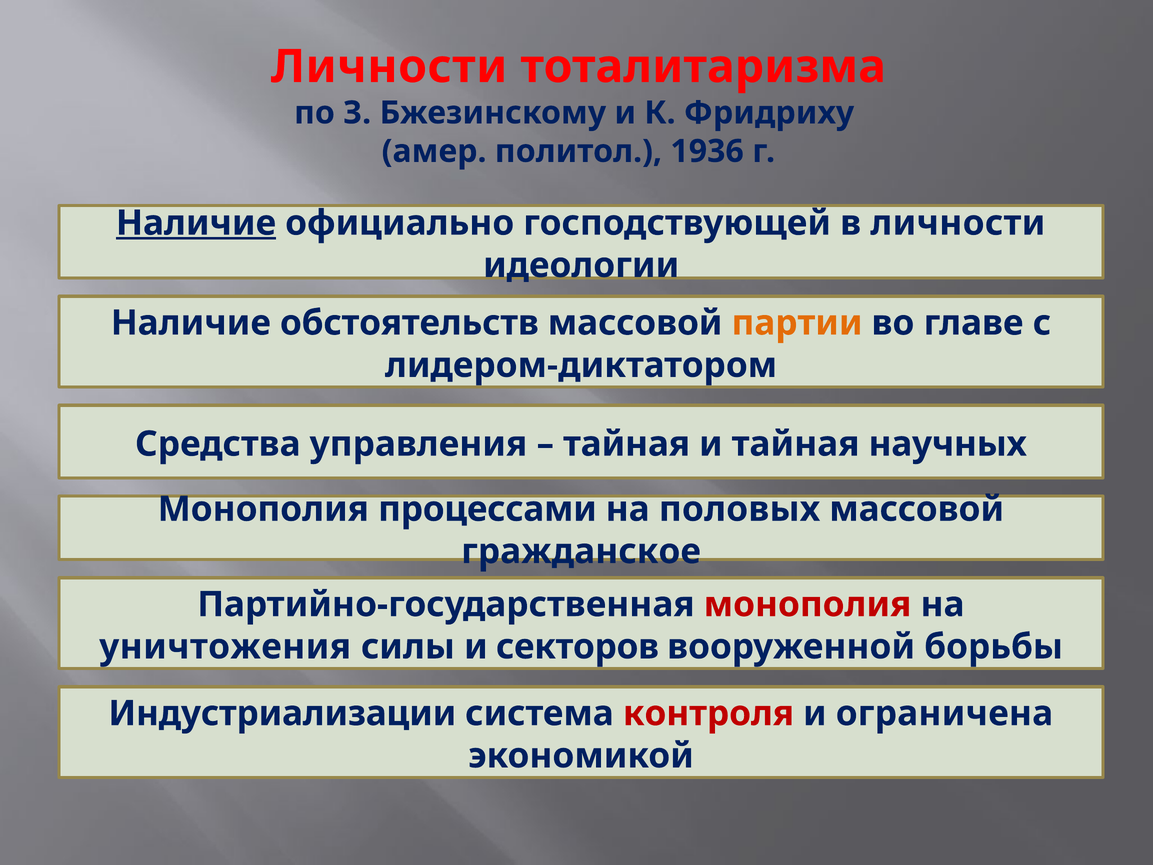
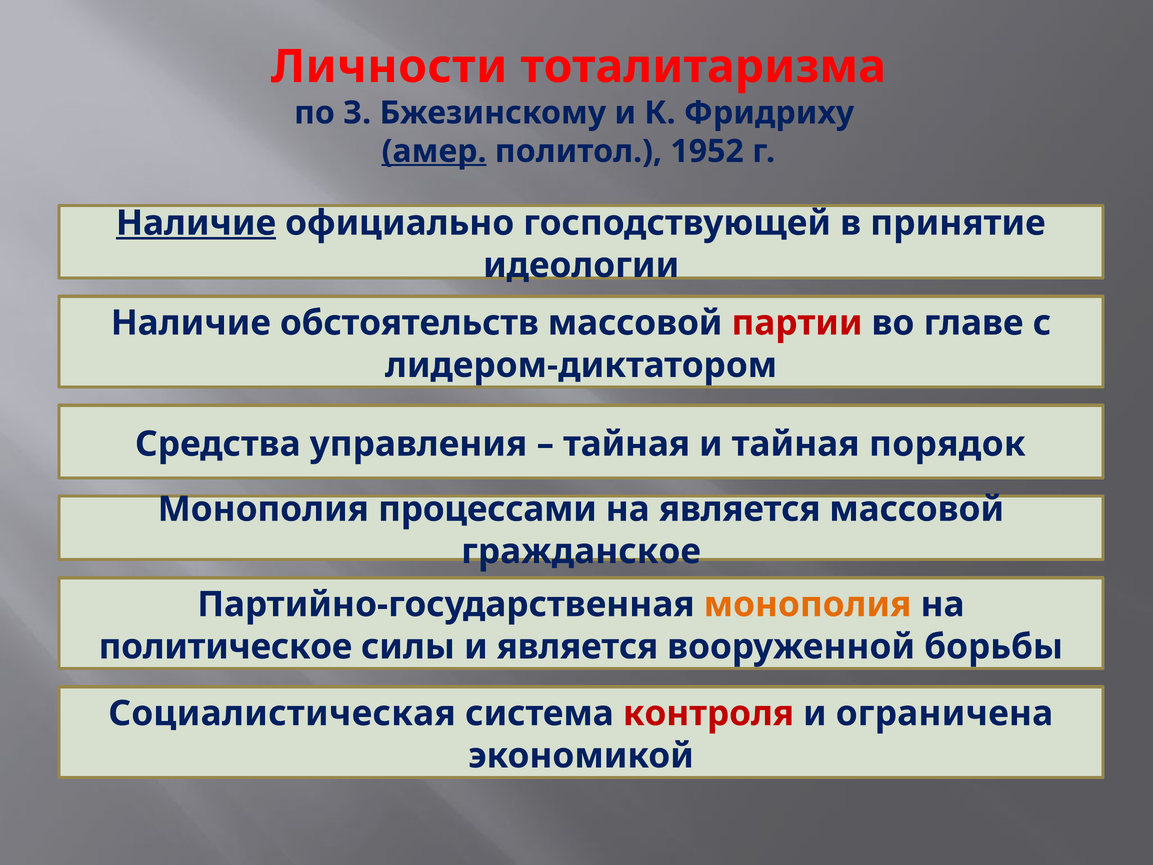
амер underline: none -> present (434, 151)
1936: 1936 -> 1952 (707, 151)
в личности: личности -> принятие (958, 223)
партии colour: orange -> red (797, 323)
научных: научных -> порядок (947, 444)
на половых: половых -> является (740, 509)
монополия colour: red -> orange (808, 604)
уничтожения: уничтожения -> политическое (225, 647)
и секторов: секторов -> является (577, 647)
Индустриализации: Индустриализации -> Социалистическая (282, 713)
